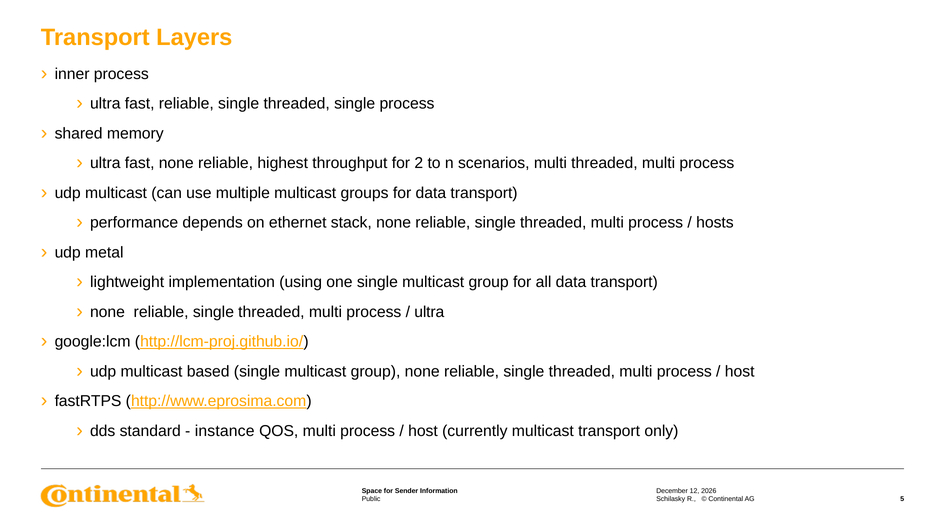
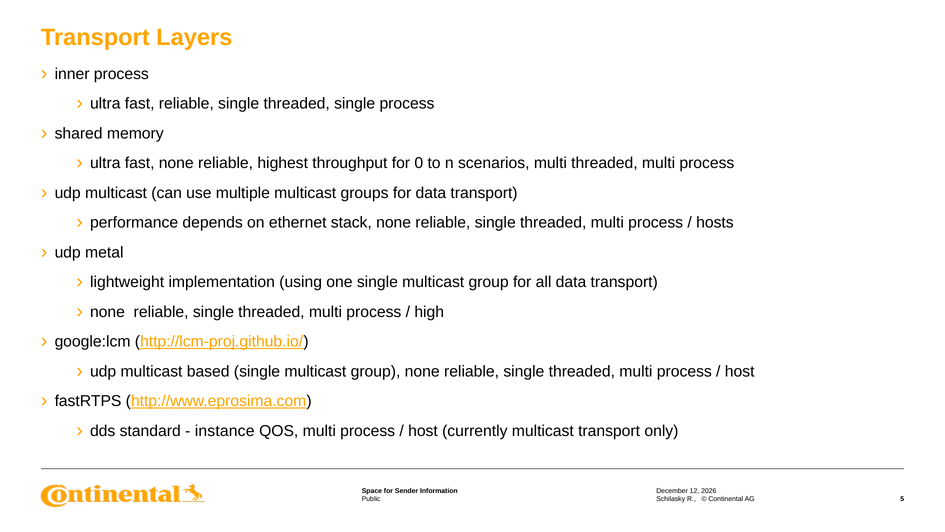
2: 2 -> 0 (419, 163)
ultra: ultra -> high (429, 312)
